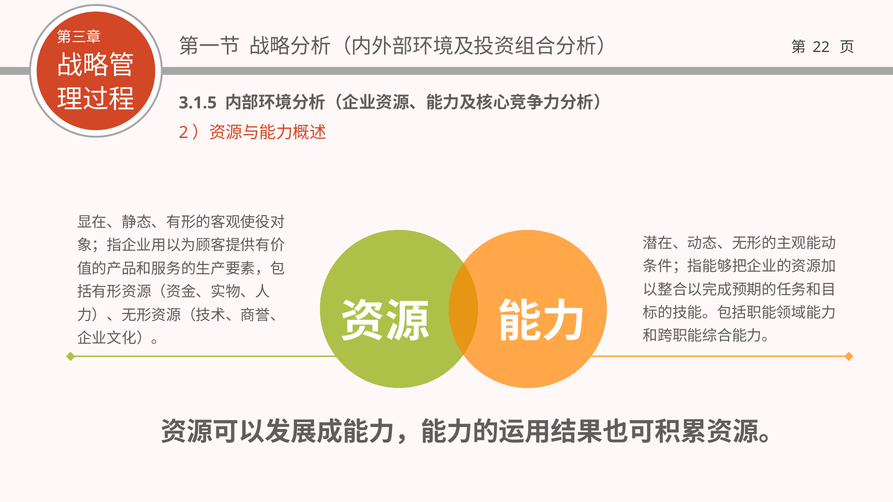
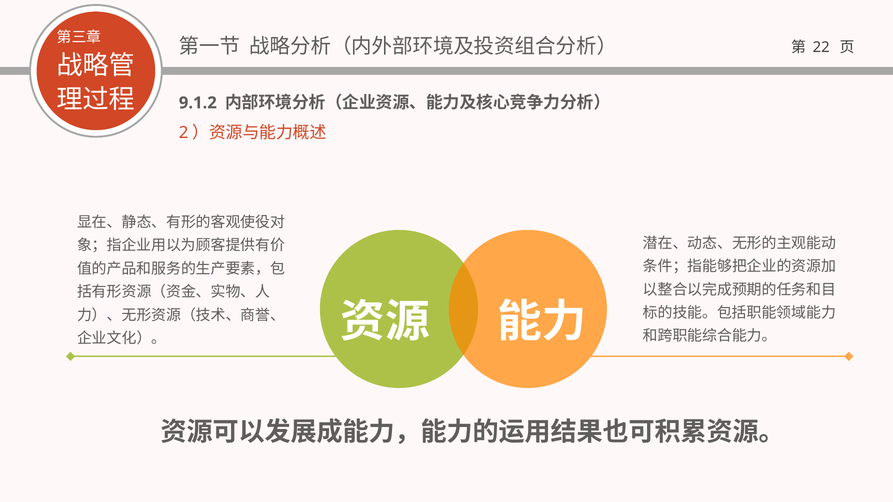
3.1.5: 3.1.5 -> 9.1.2 (198, 103)
